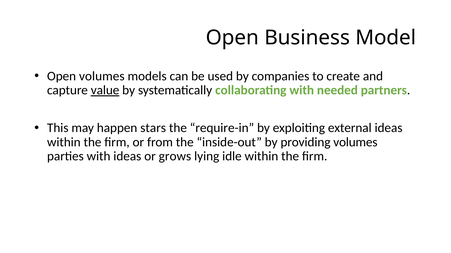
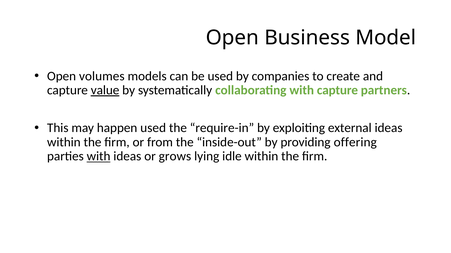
with needed: needed -> capture (337, 90)
happen stars: stars -> used (153, 128)
providing volumes: volumes -> offering (355, 142)
with underline: none -> present (99, 157)
